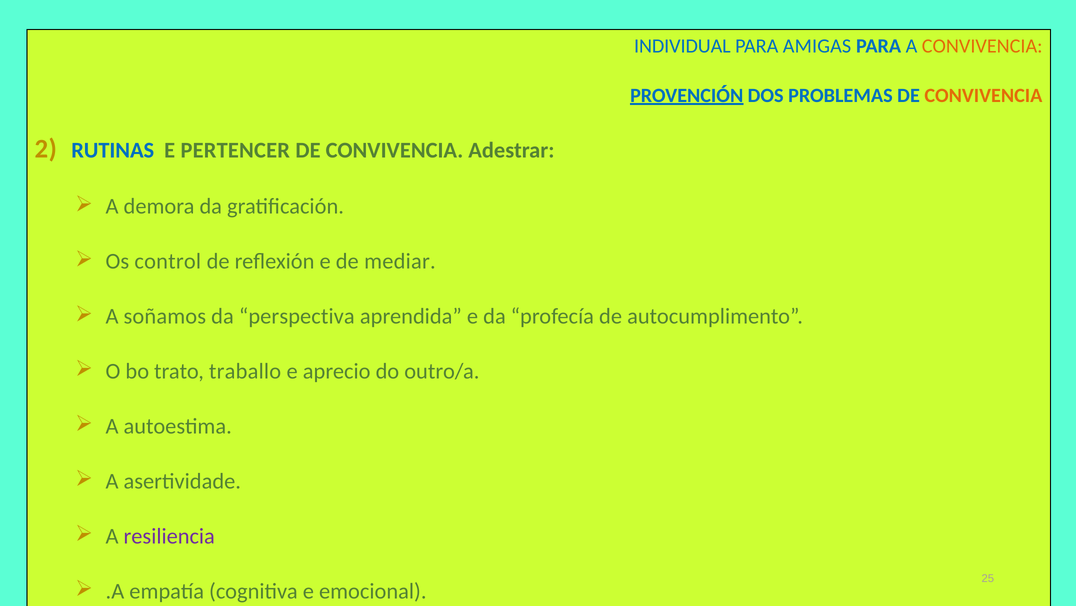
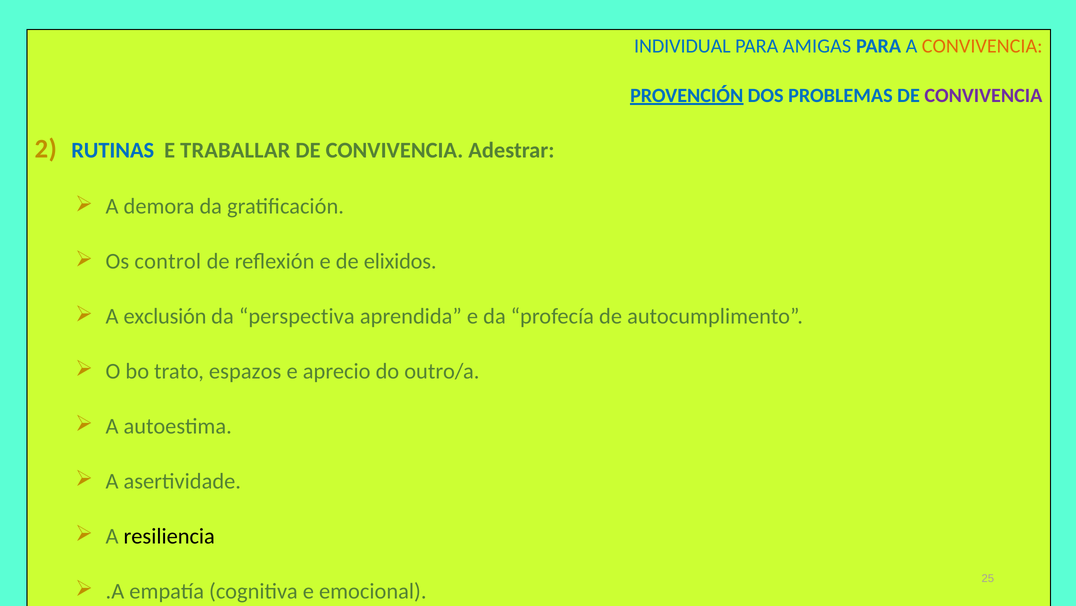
CONVIVENCIA colour: orange -> purple (983, 95)
PERTENCER: PERTENCER -> TRABALLAR (235, 150)
mediar: mediar -> elixidos (400, 261)
soñamos: soñamos -> exclusión (165, 316)
traballo: traballo -> espazos (245, 371)
resiliencia colour: purple -> black (169, 536)
